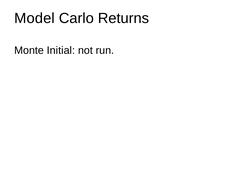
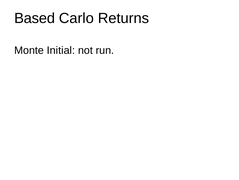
Model: Model -> Based (35, 18)
